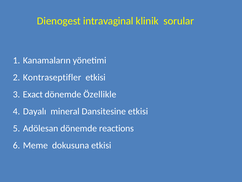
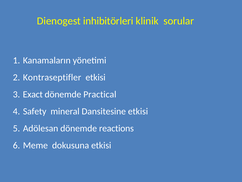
intravaginal: intravaginal -> inhibitörleri (108, 21)
Özellikle: Özellikle -> Practical (100, 94)
Dayalı: Dayalı -> Safety (35, 111)
